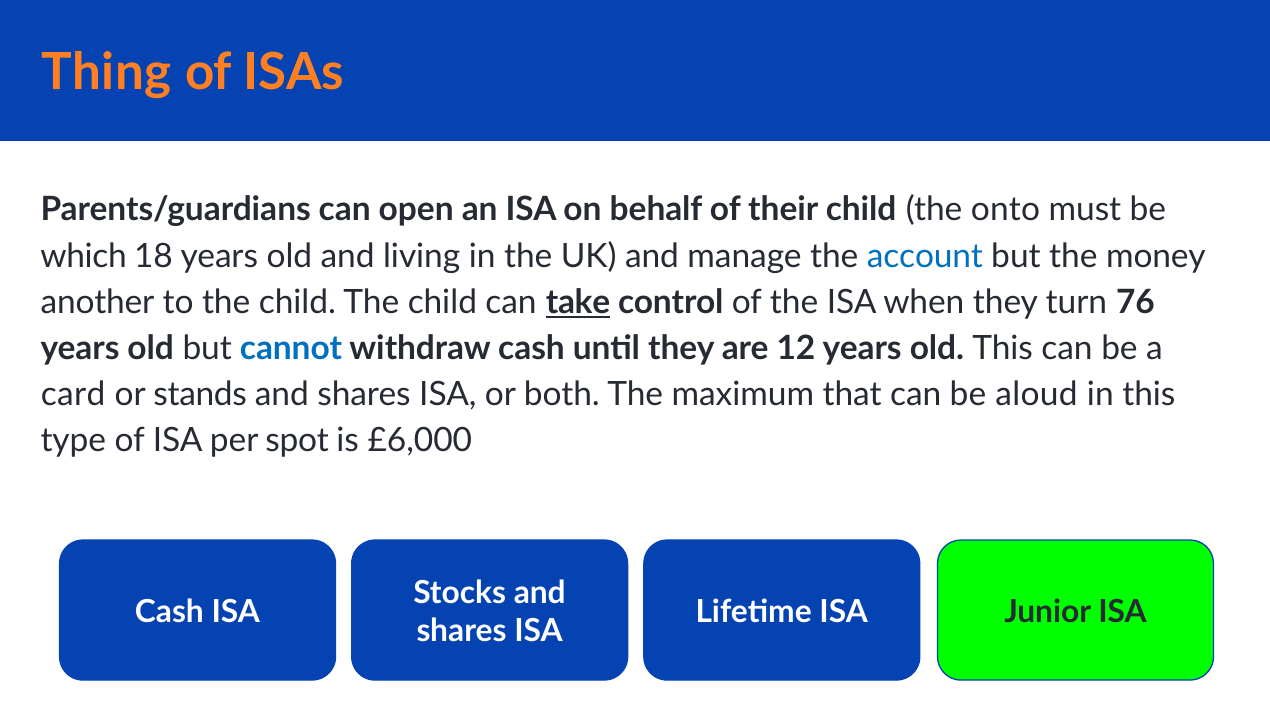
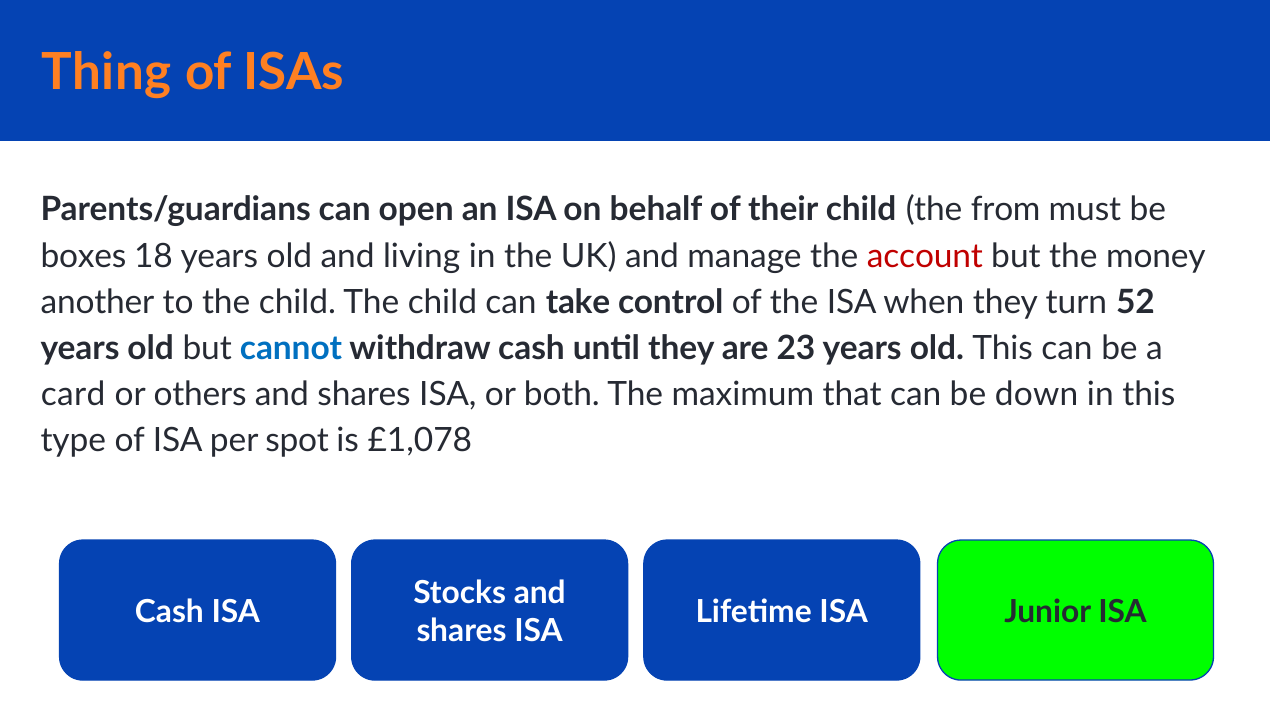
onto: onto -> from (1006, 210)
which: which -> boxes (84, 256)
account colour: blue -> red (925, 256)
take underline: present -> none (578, 302)
76: 76 -> 52 (1135, 302)
12: 12 -> 23 (796, 349)
stands: stands -> others (200, 395)
aloud: aloud -> down (1037, 395)
£6,000: £6,000 -> £1,078 (420, 441)
